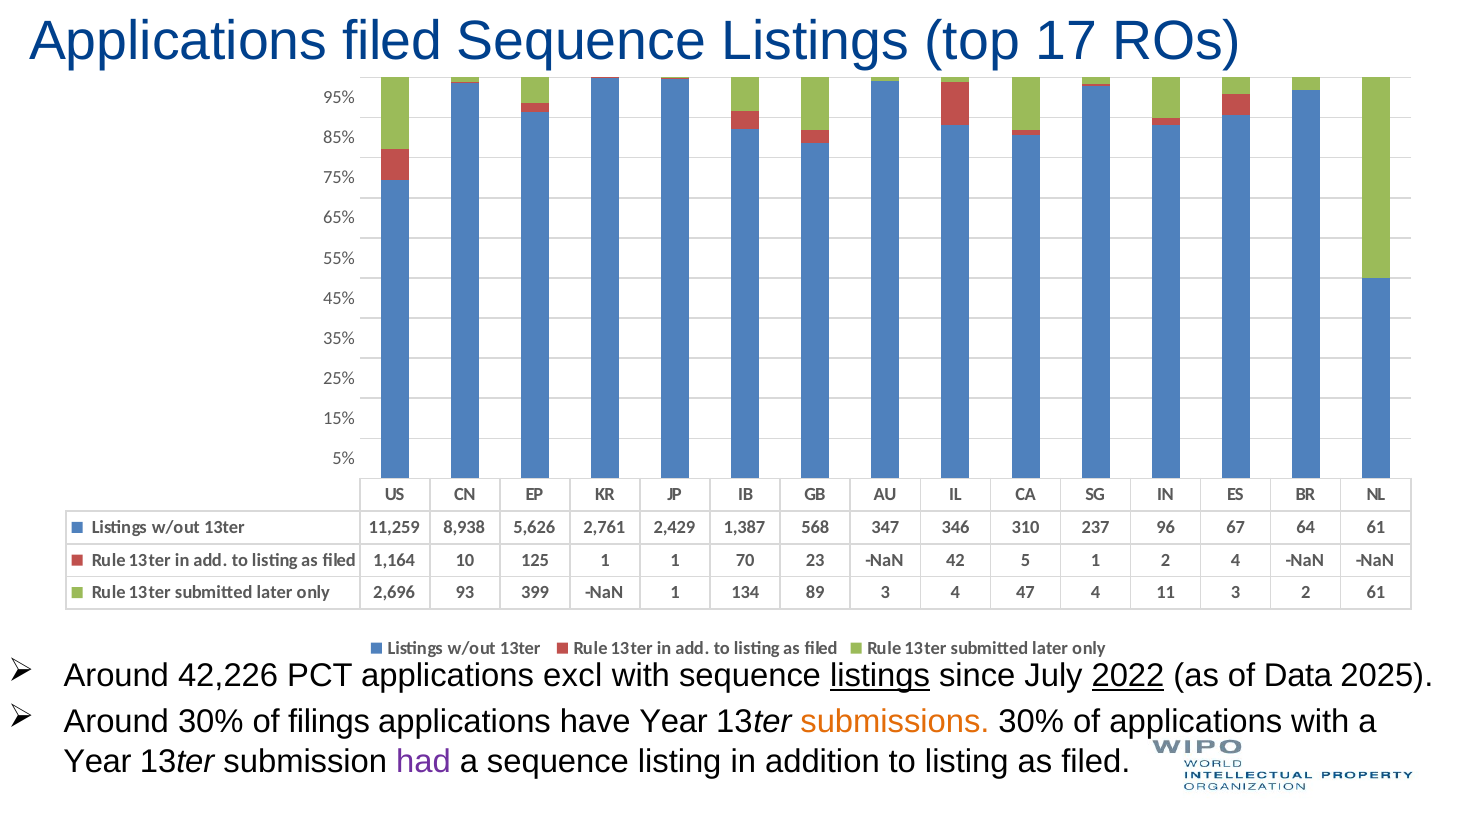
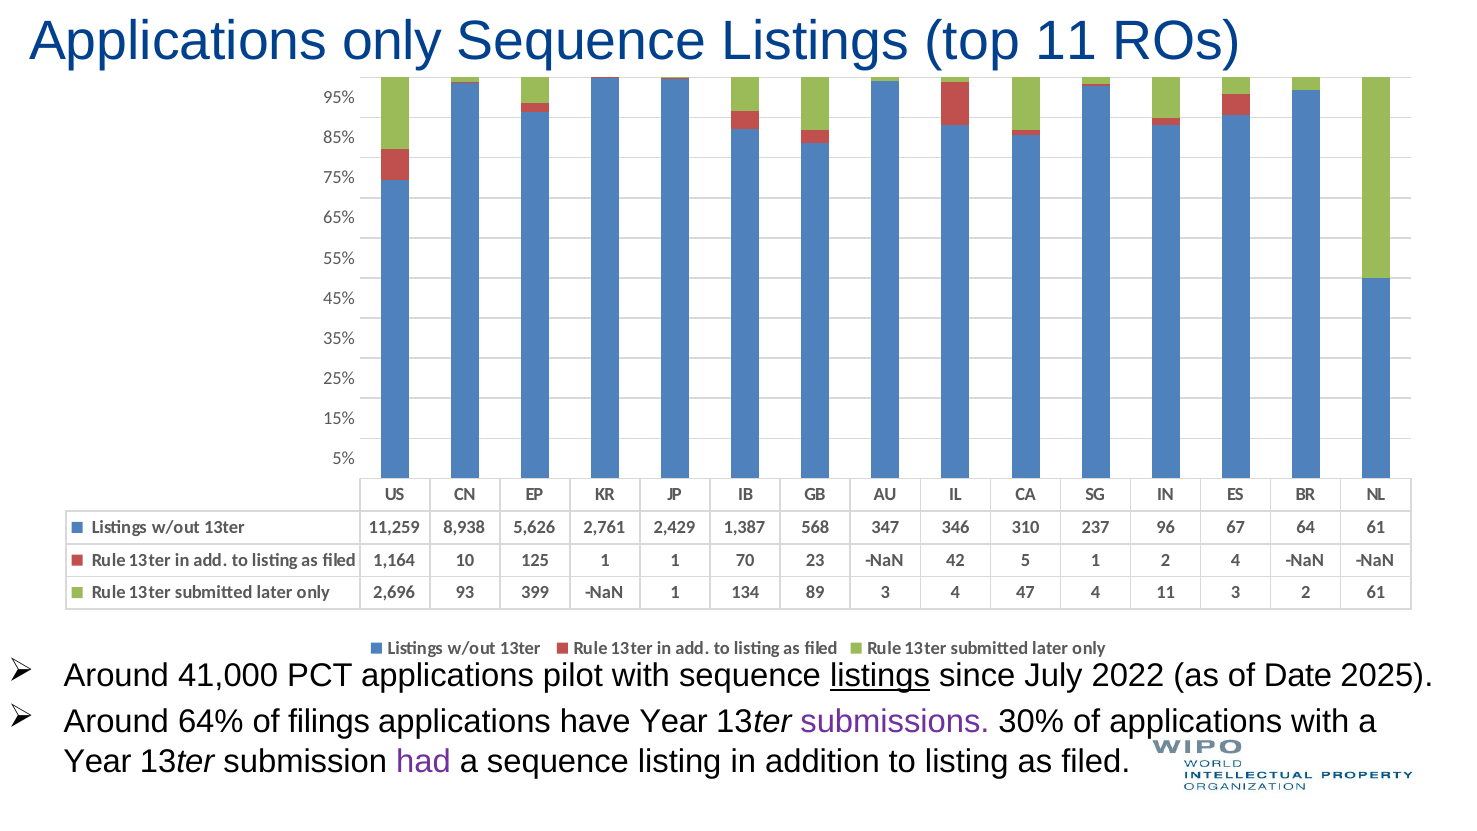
Applications filed: filed -> only (392, 41)
top 17: 17 -> 11 (1066, 41)
42,226: 42,226 -> 41,000 (228, 676)
excl: excl -> pilot (573, 676)
2022 underline: present -> none (1128, 676)
Data: Data -> Date (1298, 676)
Around 30%: 30% -> 64% (211, 722)
submissions colour: orange -> purple (895, 722)
